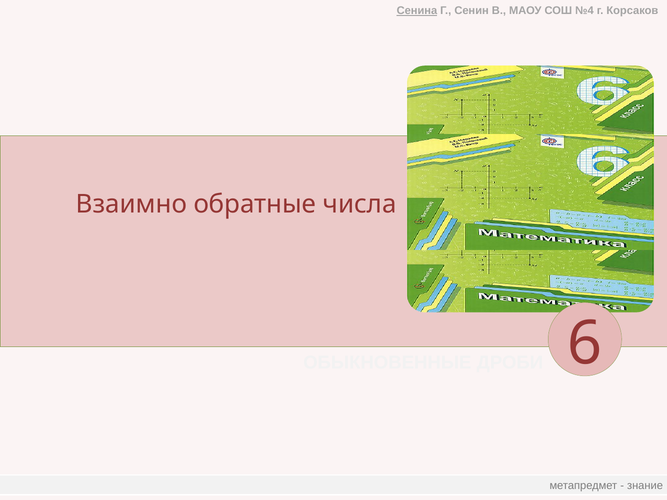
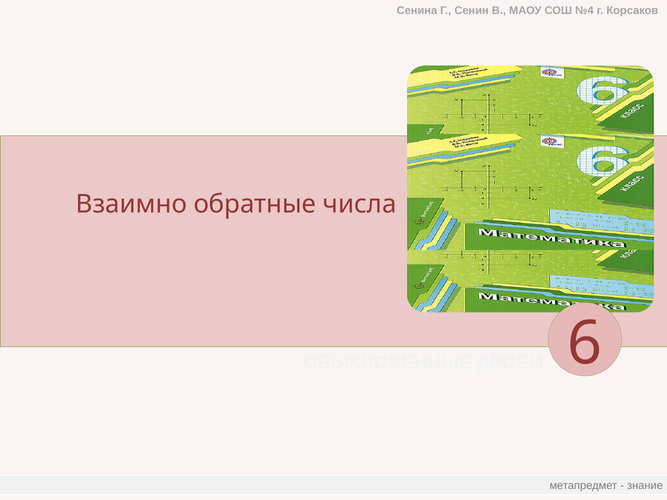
Сенина underline: present -> none (417, 11)
